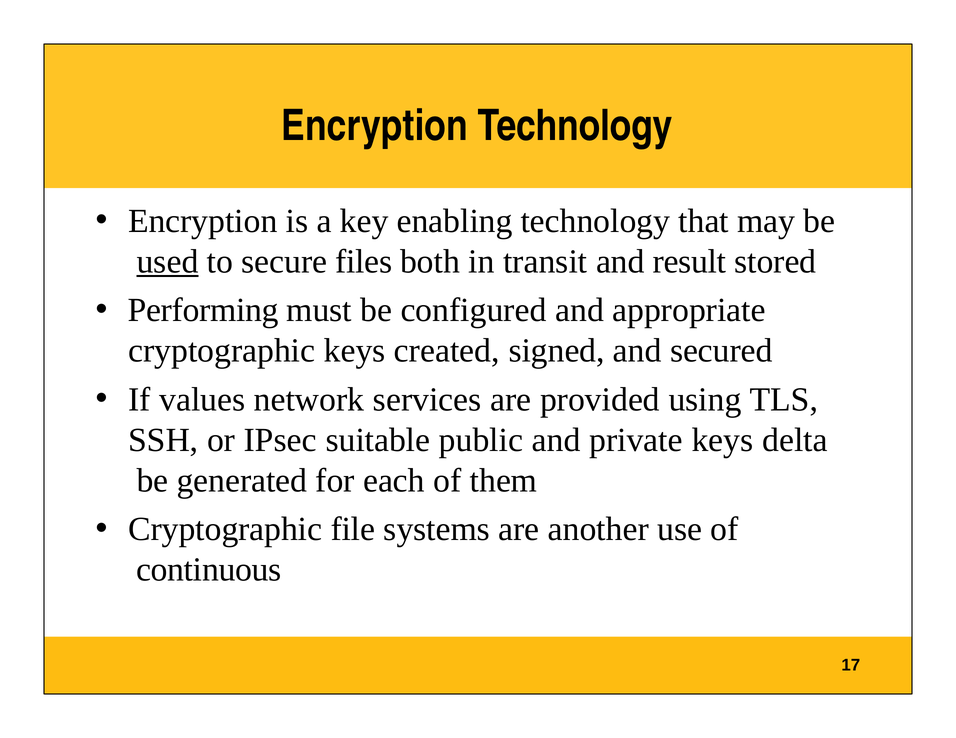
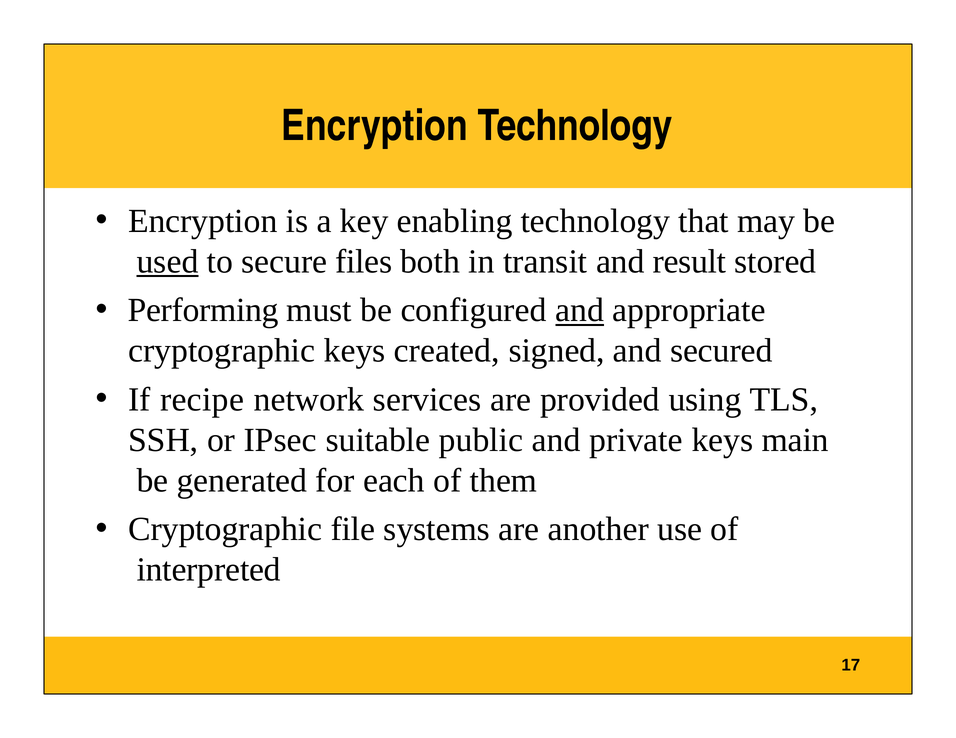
and underline: none -> present (580, 311)
values: values -> recipe (202, 400)
delta: delta -> main (795, 440)
continuous: continuous -> interpreted (209, 570)
